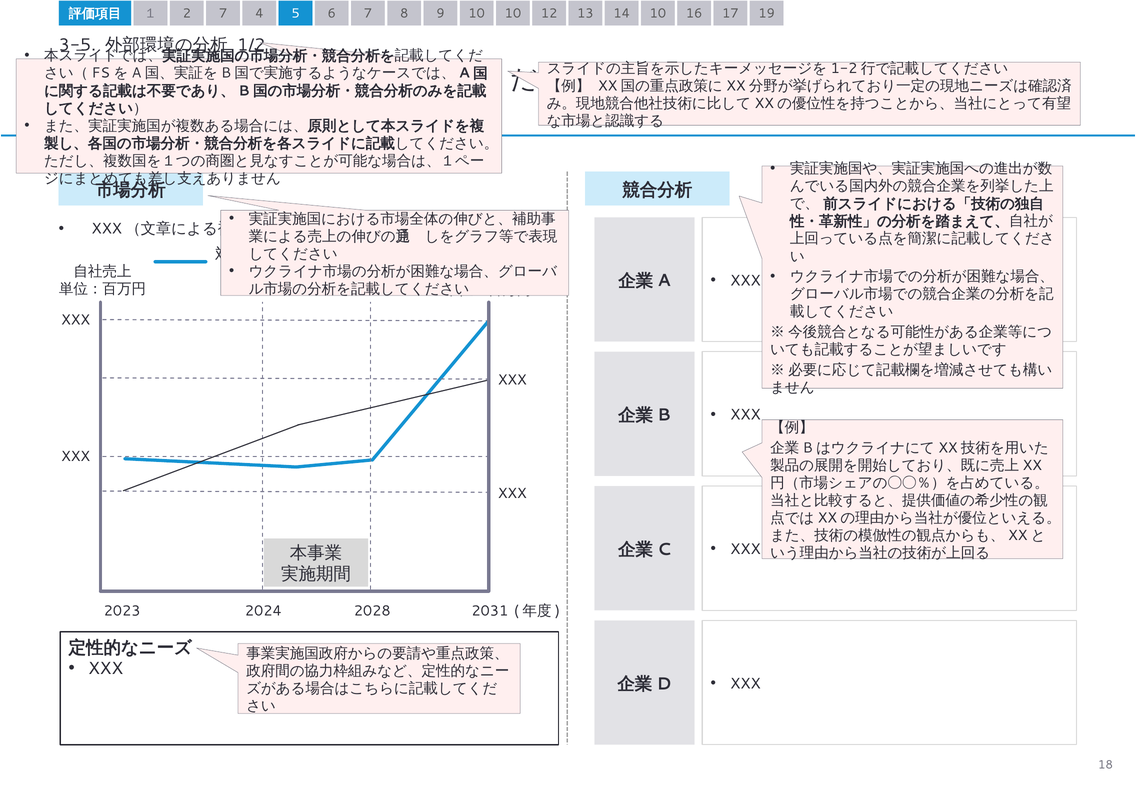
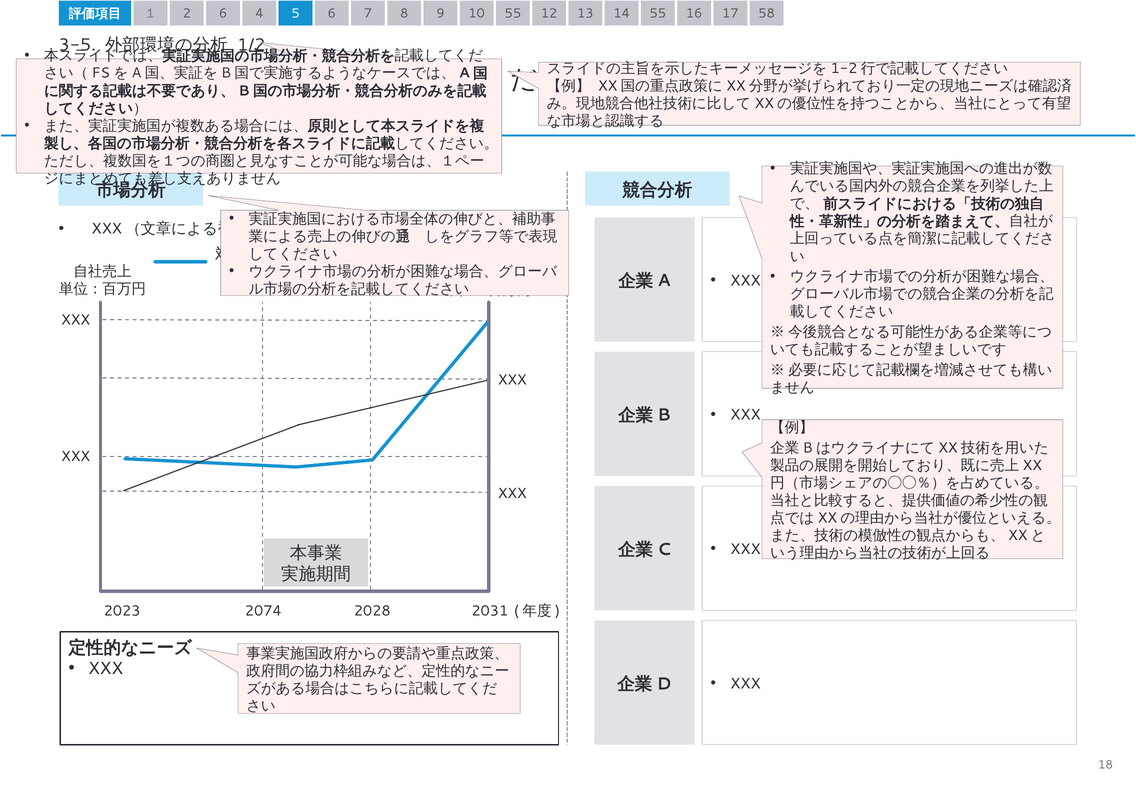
2 7: 7 -> 6 (223, 13)
10 10: 10 -> 55 (513, 13)
14 10: 10 -> 55 (658, 13)
19: 19 -> 58 (767, 13)
2024: 2024 -> 2074 (263, 611)
